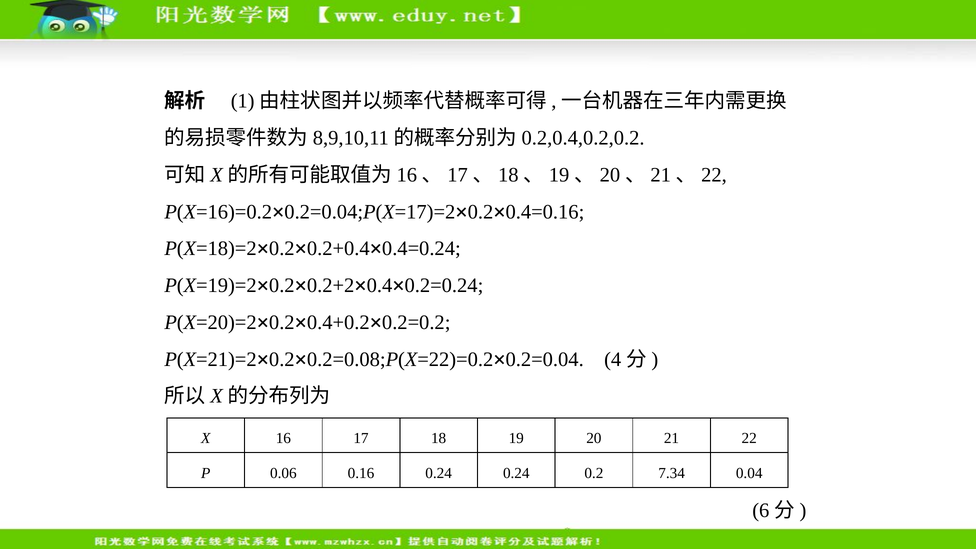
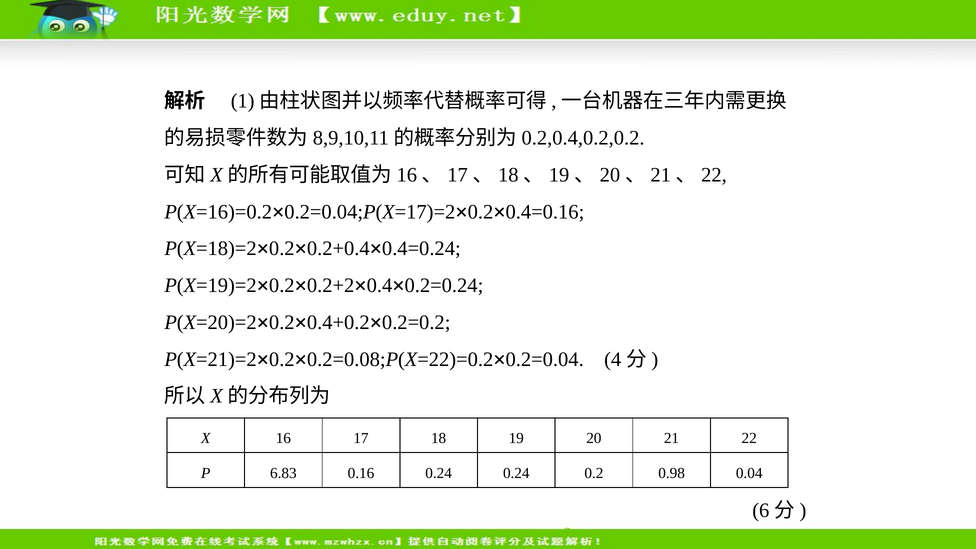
0.06: 0.06 -> 6.83 (283, 473)
7.34: 7.34 -> 0.98 (672, 473)
